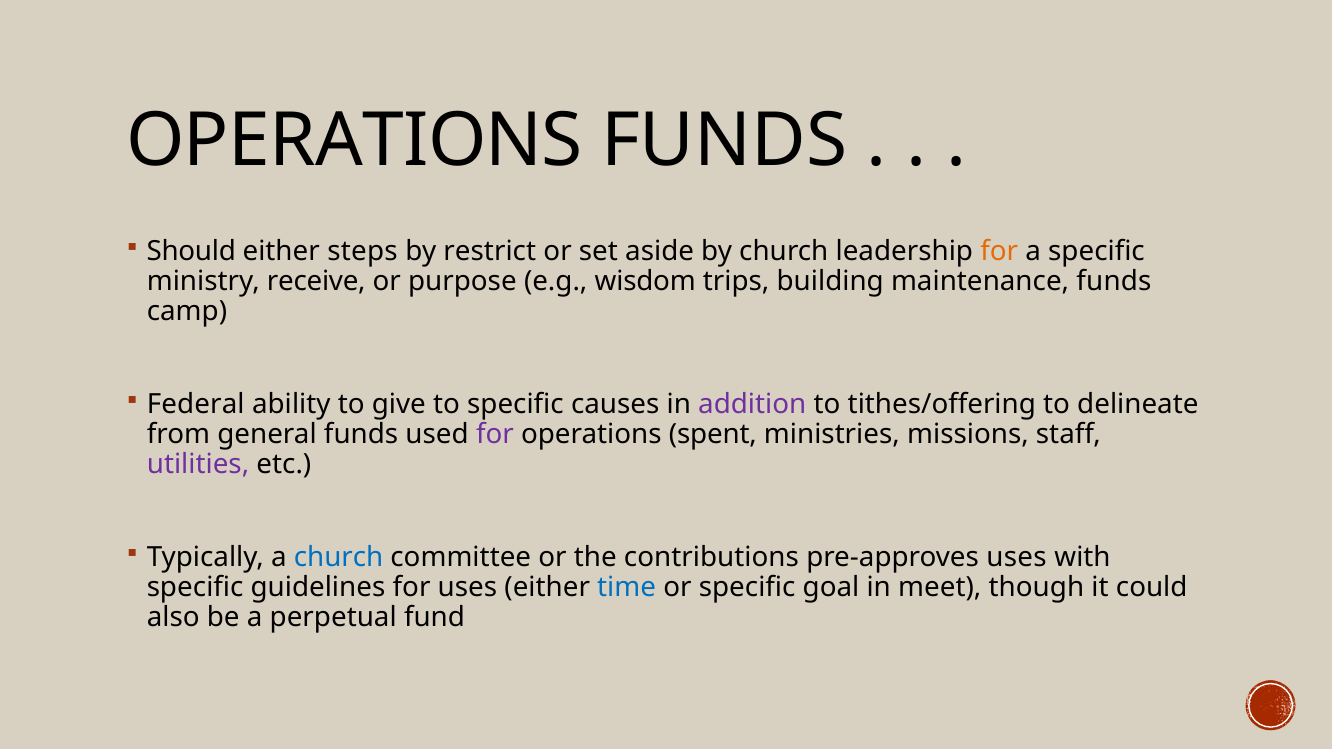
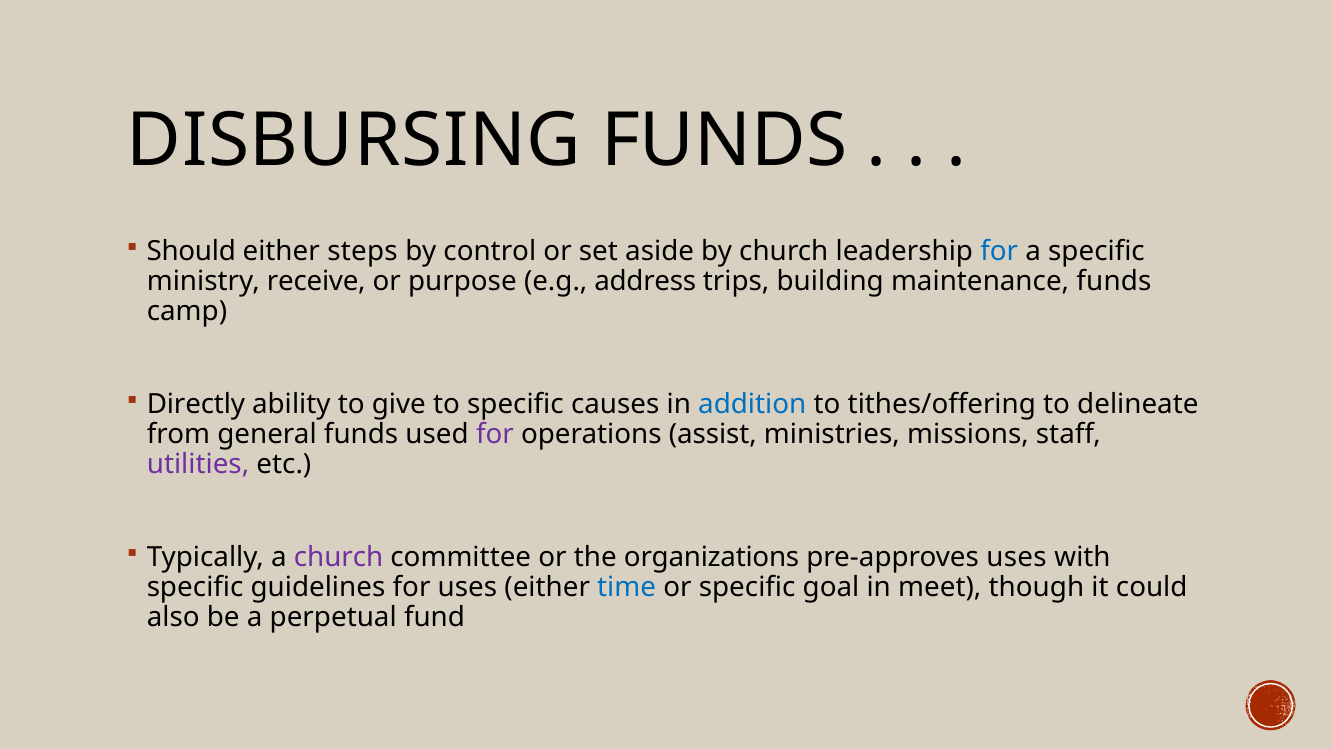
OPERATIONS: OPERATIONS -> DISBURSING (354, 140)
restrict: restrict -> control (490, 252)
for colour: orange -> blue (999, 252)
wisdom: wisdom -> address (645, 282)
Federal: Federal -> Directly (196, 405)
addition colour: purple -> blue (752, 405)
spent: spent -> assist (713, 435)
church colour: blue -> purple (339, 558)
contributions: contributions -> organizations (712, 558)
